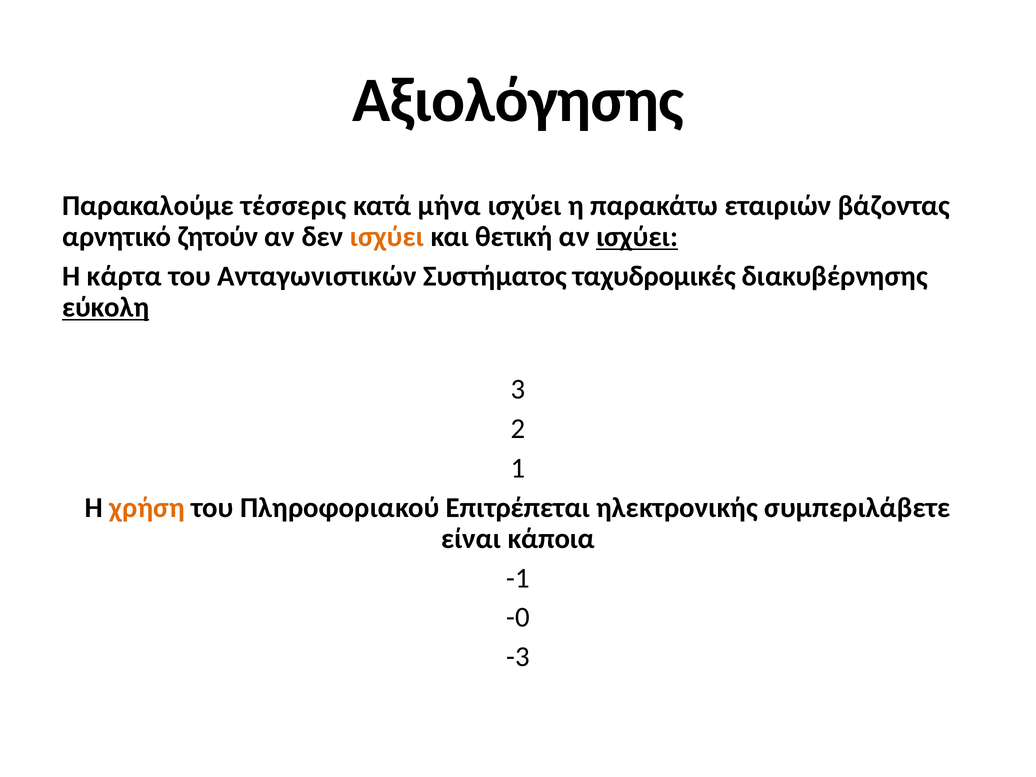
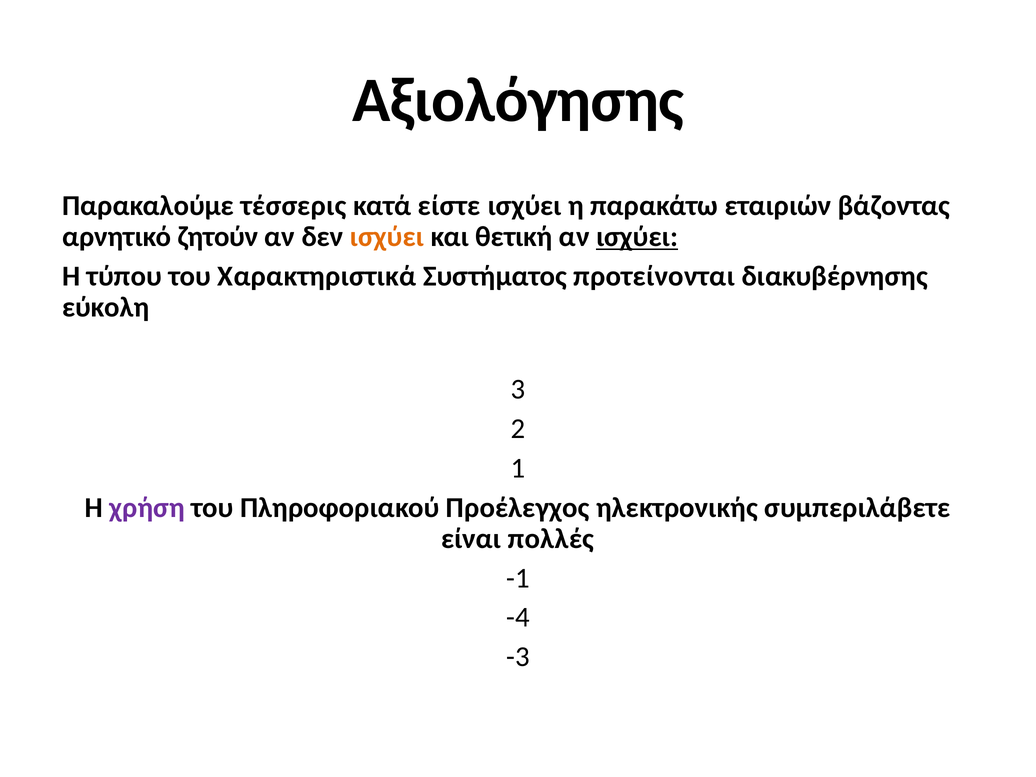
μήνα: μήνα -> είστε (449, 206)
κάρτα: κάρτα -> τύπου (124, 276)
Ανταγωνιστικών: Ανταγωνιστικών -> Χαρακτηριστικά (317, 276)
ταχυδρομικές: ταχυδρομικές -> προτείνονται (654, 276)
εύκολη underline: present -> none (106, 307)
χρήση colour: orange -> purple (147, 508)
Επιτρέπεται: Επιτρέπεται -> Προέλεγχος (518, 508)
κάποια: κάποια -> πολλές (551, 539)
-0: -0 -> -4 (518, 617)
